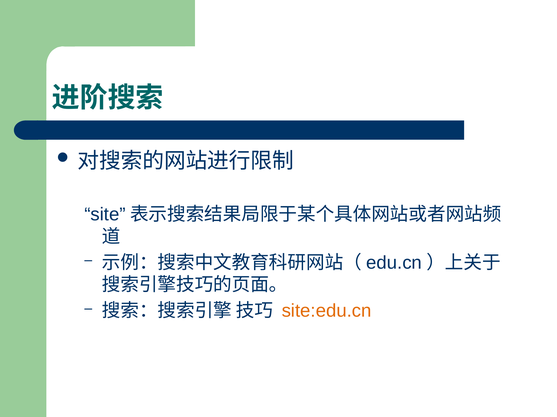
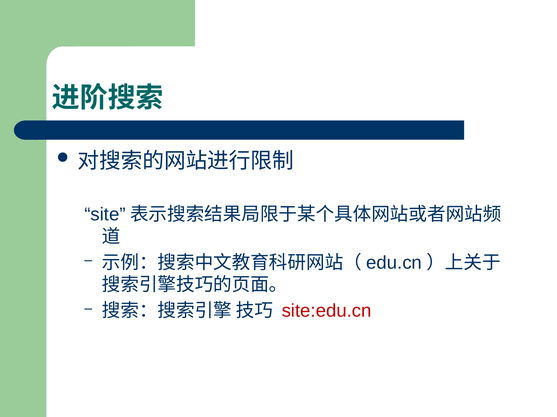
site:edu.cn colour: orange -> red (327, 311)
